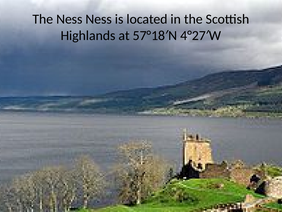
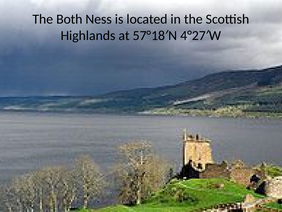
The Ness: Ness -> Both (69, 19)
